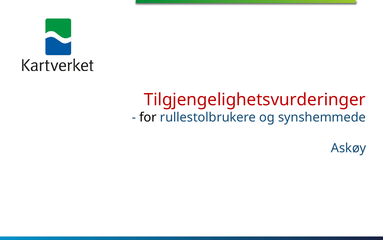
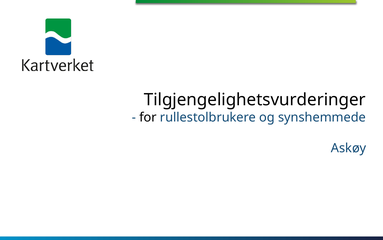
Tilgjengelighetsvurderinger colour: red -> black (255, 99)
